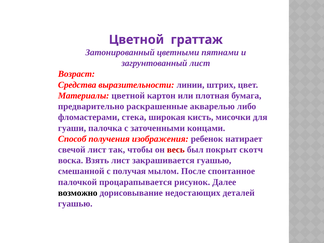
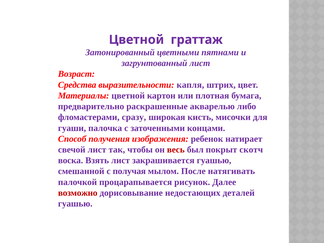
линии: линии -> капля (190, 85)
стека: стека -> сразу (134, 117)
спонтанное: спонтанное -> натягивать (231, 171)
возможно colour: black -> red (78, 193)
